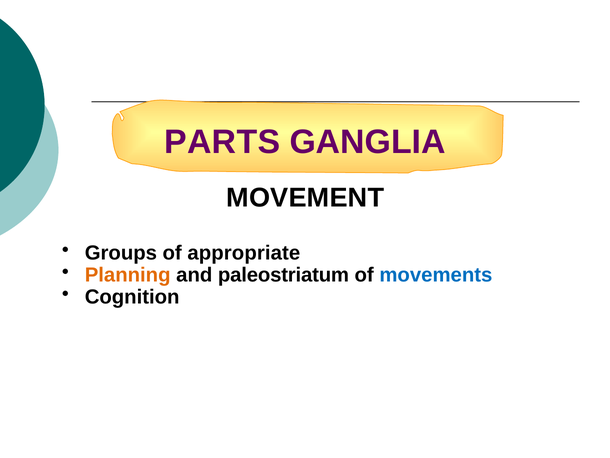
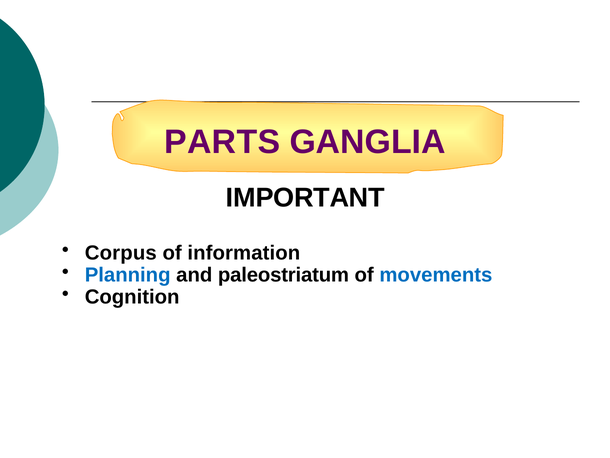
MOVEMENT: MOVEMENT -> IMPORTANT (305, 197)
Groups: Groups -> Corpus (121, 253)
appropriate: appropriate -> information (244, 253)
Planning colour: orange -> blue (128, 275)
